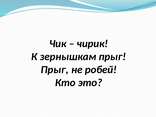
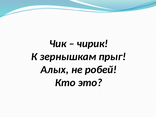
Прыг: Прыг -> Алых (55, 70)
